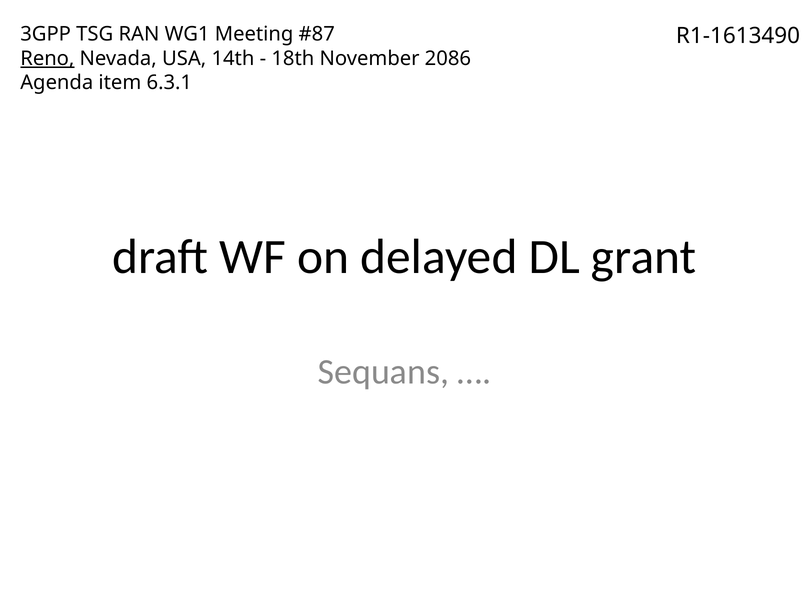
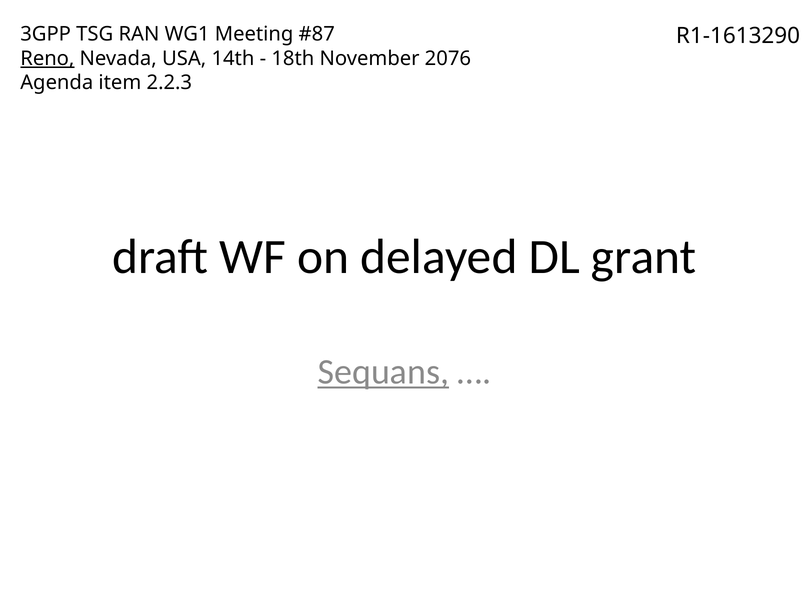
R1-1613490: R1-1613490 -> R1-1613290 (738, 36)
2086: 2086 -> 2076 (448, 58)
6.3.1: 6.3.1 -> 2.2.3 (169, 83)
Sequans underline: none -> present (383, 372)
